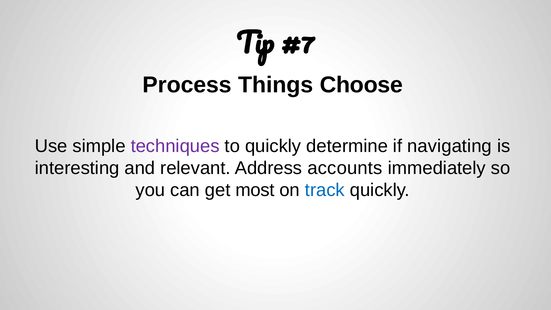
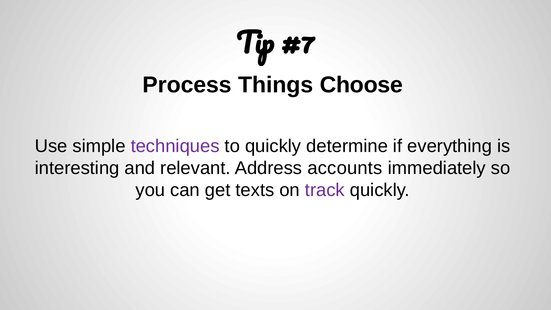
navigating: navigating -> everything (450, 146)
most: most -> texts (255, 190)
track colour: blue -> purple (325, 190)
